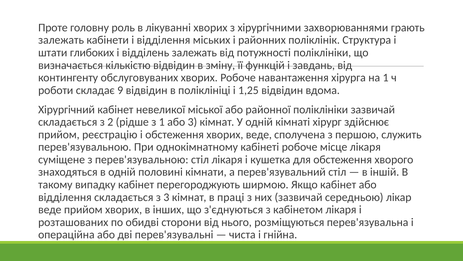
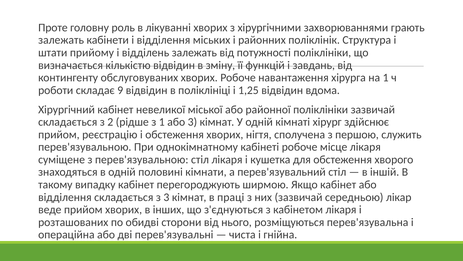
глибоких: глибоких -> прийому (92, 53)
хворих веде: веде -> нігтя (259, 134)
